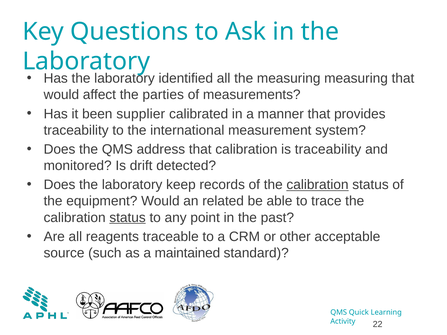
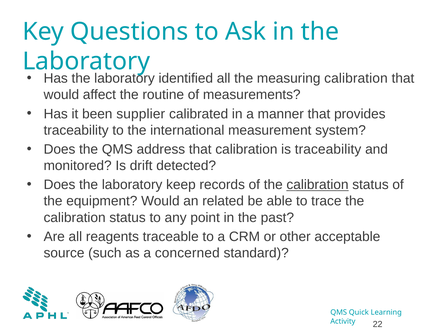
measuring measuring: measuring -> calibration (356, 78)
parties: parties -> routine (163, 95)
status underline: present -> none (128, 218)
maintained: maintained -> concerned (187, 253)
